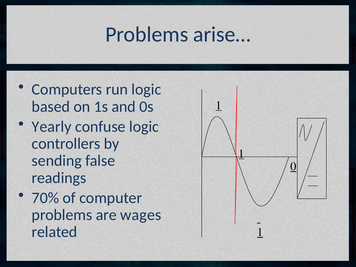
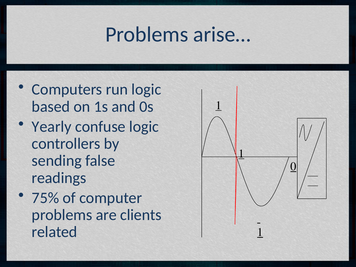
70%: 70% -> 75% (45, 198)
wages: wages -> clients (141, 215)
